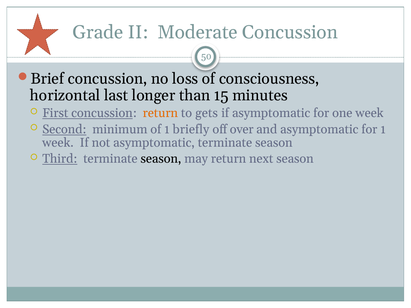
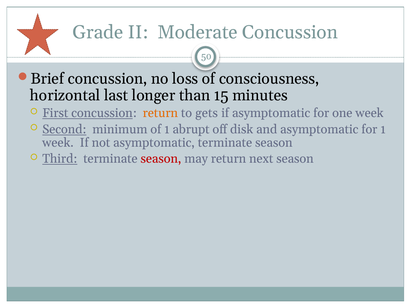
briefly: briefly -> abrupt (191, 129)
over: over -> disk (242, 129)
season colour: black -> red (161, 159)
